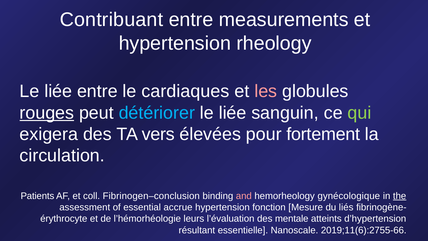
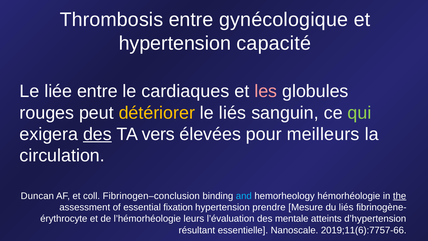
Contribuant: Contribuant -> Thrombosis (111, 20)
measurements: measurements -> gynécologique (284, 20)
rheology: rheology -> capacité (274, 43)
rouges underline: present -> none (47, 113)
détériorer colour: light blue -> yellow (157, 113)
liée: liée -> liés (233, 113)
des underline: none -> present (97, 134)
fortement: fortement -> meilleurs (323, 134)
Patients: Patients -> Duncan (37, 196)
and colour: pink -> light blue (244, 196)
gynécologique: gynécologique -> hémorhéologie (349, 196)
accrue: accrue -> fixation (178, 207)
fonction: fonction -> prendre (269, 207)
2019;11(6):2755-66: 2019;11(6):2755-66 -> 2019;11(6):7757-66 (364, 230)
